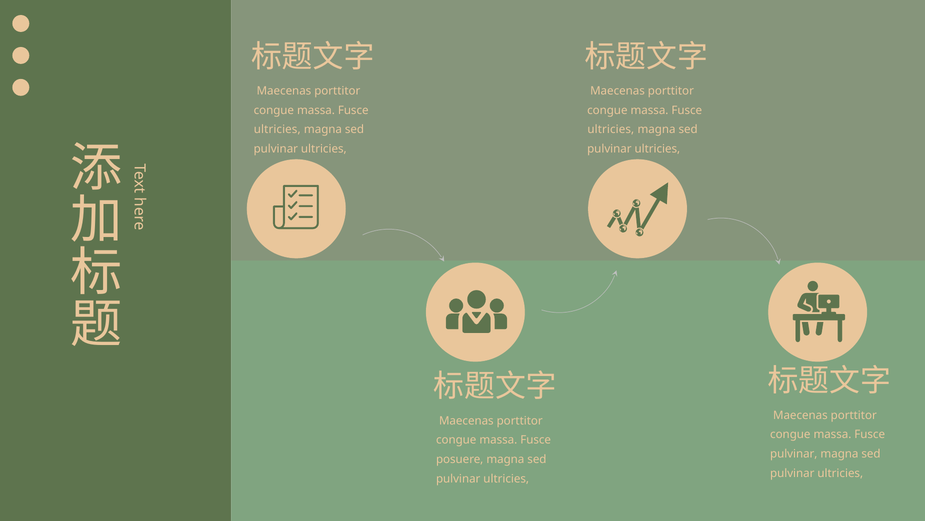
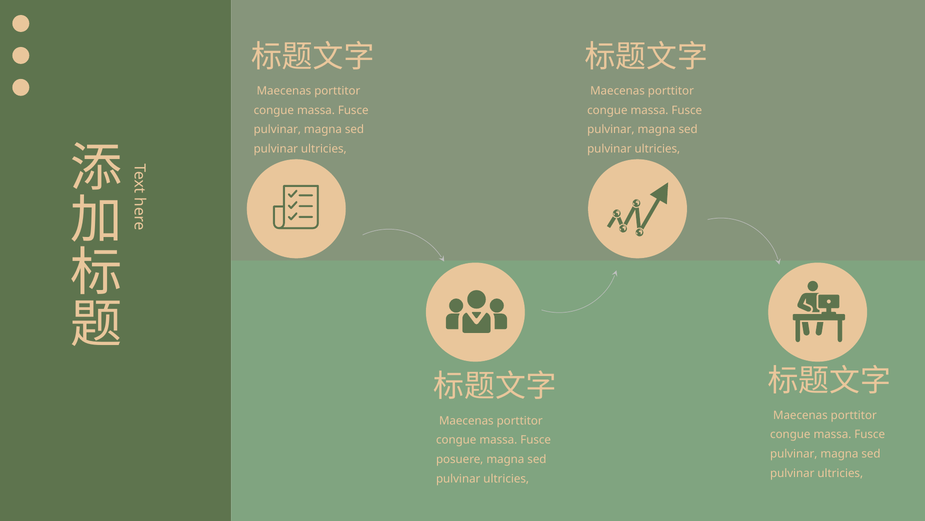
ultricies: ultricies -> pulvinar (277, 129)
ultricies: ultricies -> pulvinar (611, 129)
